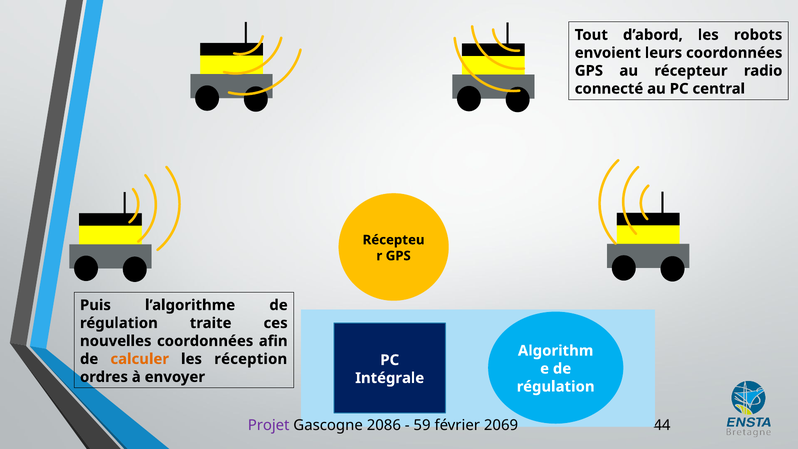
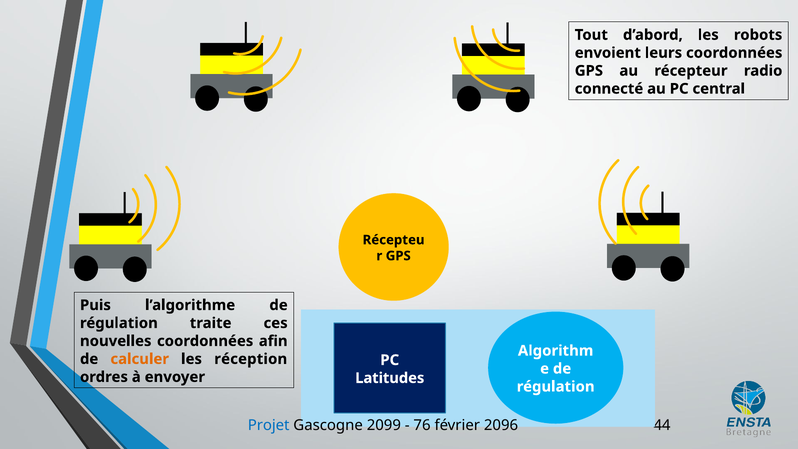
Intégrale: Intégrale -> Latitudes (390, 378)
Projet colour: purple -> blue (269, 425)
2086: 2086 -> 2099 (384, 425)
59: 59 -> 76 (422, 425)
2069: 2069 -> 2096 (501, 425)
